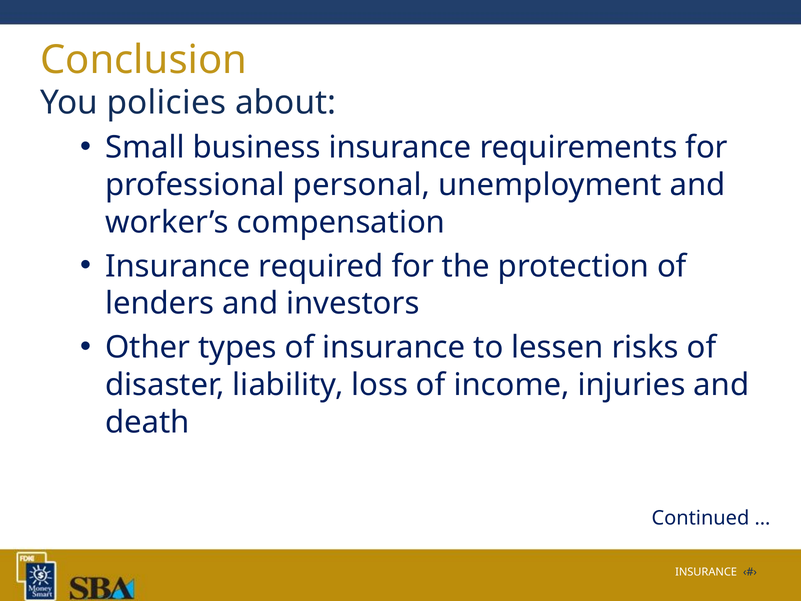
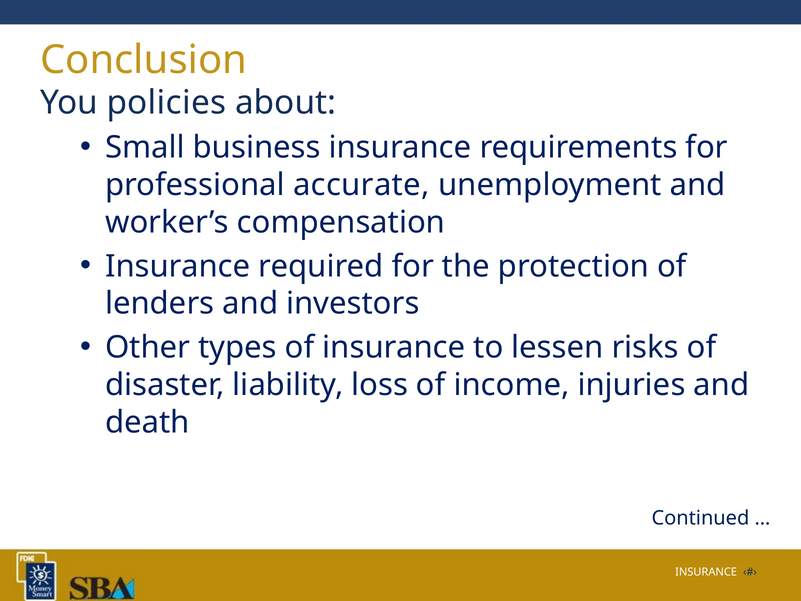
personal: personal -> accurate (361, 185)
